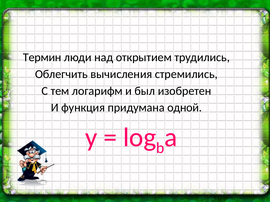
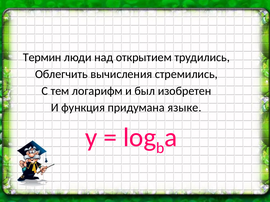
одной: одной -> языке (185, 108)
